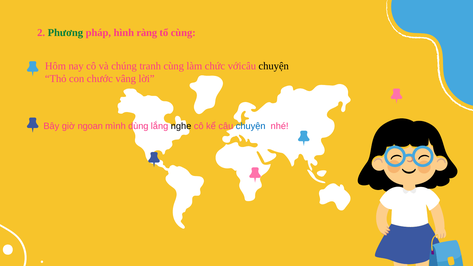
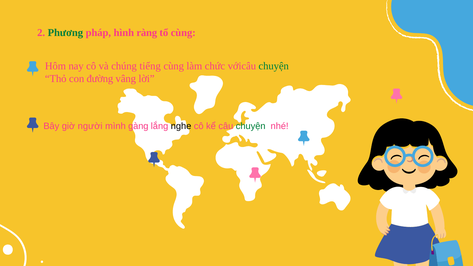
tranh: tranh -> tiếng (150, 66)
chuyện colour: black -> green (274, 66)
chước: chước -> đường (100, 79)
ngoan: ngoan -> người (90, 126)
dùng: dùng -> gàng (138, 126)
chuyện colour: blue -> green (251, 126)
